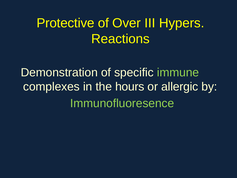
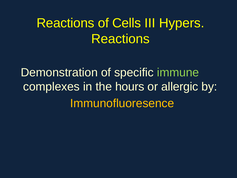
Protective: Protective -> Reactions (65, 23)
Over: Over -> Cells (127, 23)
Immunofluoresence colour: light green -> yellow (122, 103)
